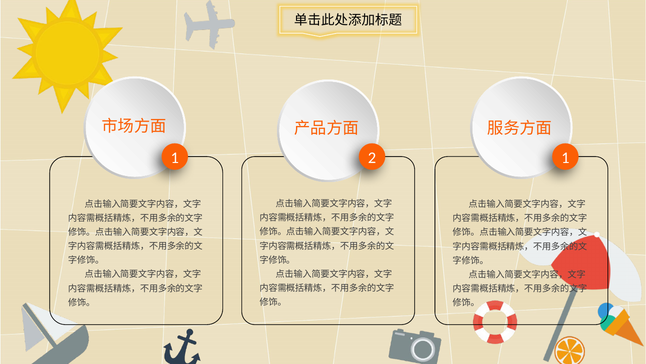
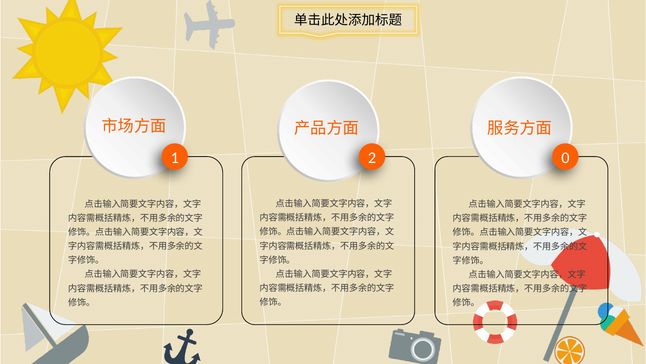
2 1: 1 -> 0 (565, 157)
